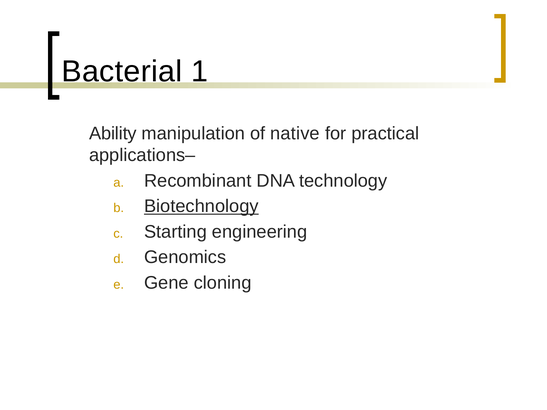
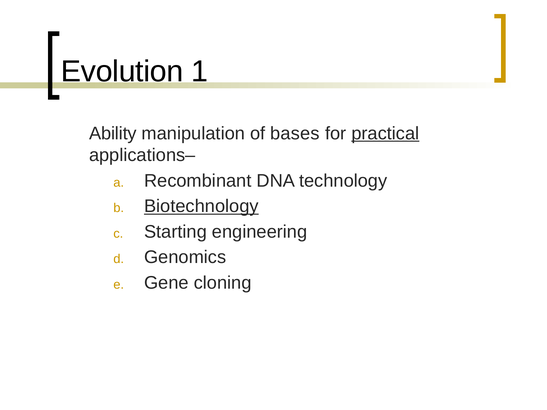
Bacterial: Bacterial -> Evolution (122, 71)
native: native -> bases (295, 133)
practical underline: none -> present (385, 133)
